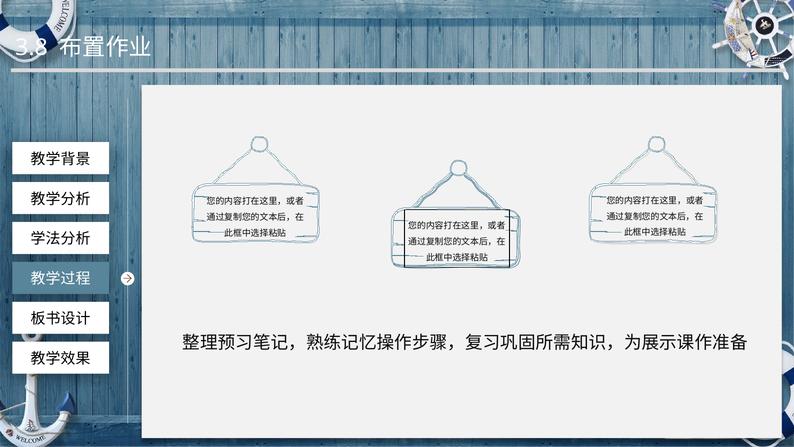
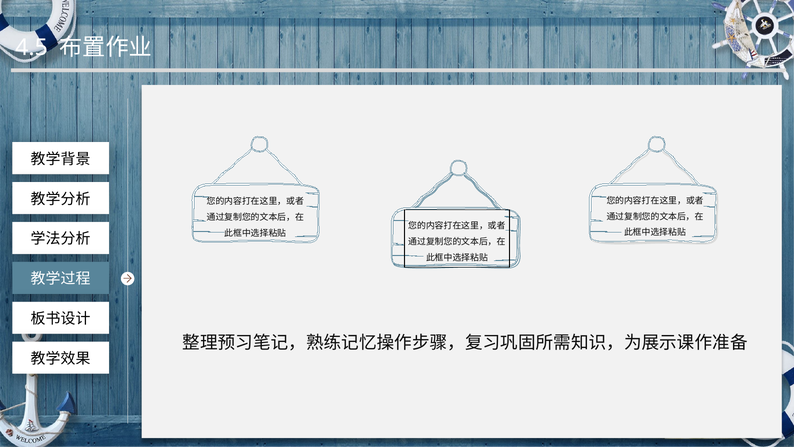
3.8: 3.8 -> 4.5 (31, 47)
